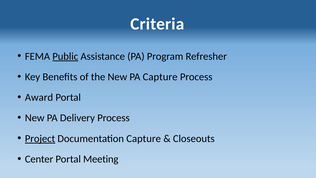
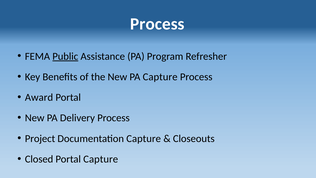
Criteria: Criteria -> Process (157, 24)
Project underline: present -> none (40, 138)
Center: Center -> Closed (39, 159)
Portal Meeting: Meeting -> Capture (101, 159)
